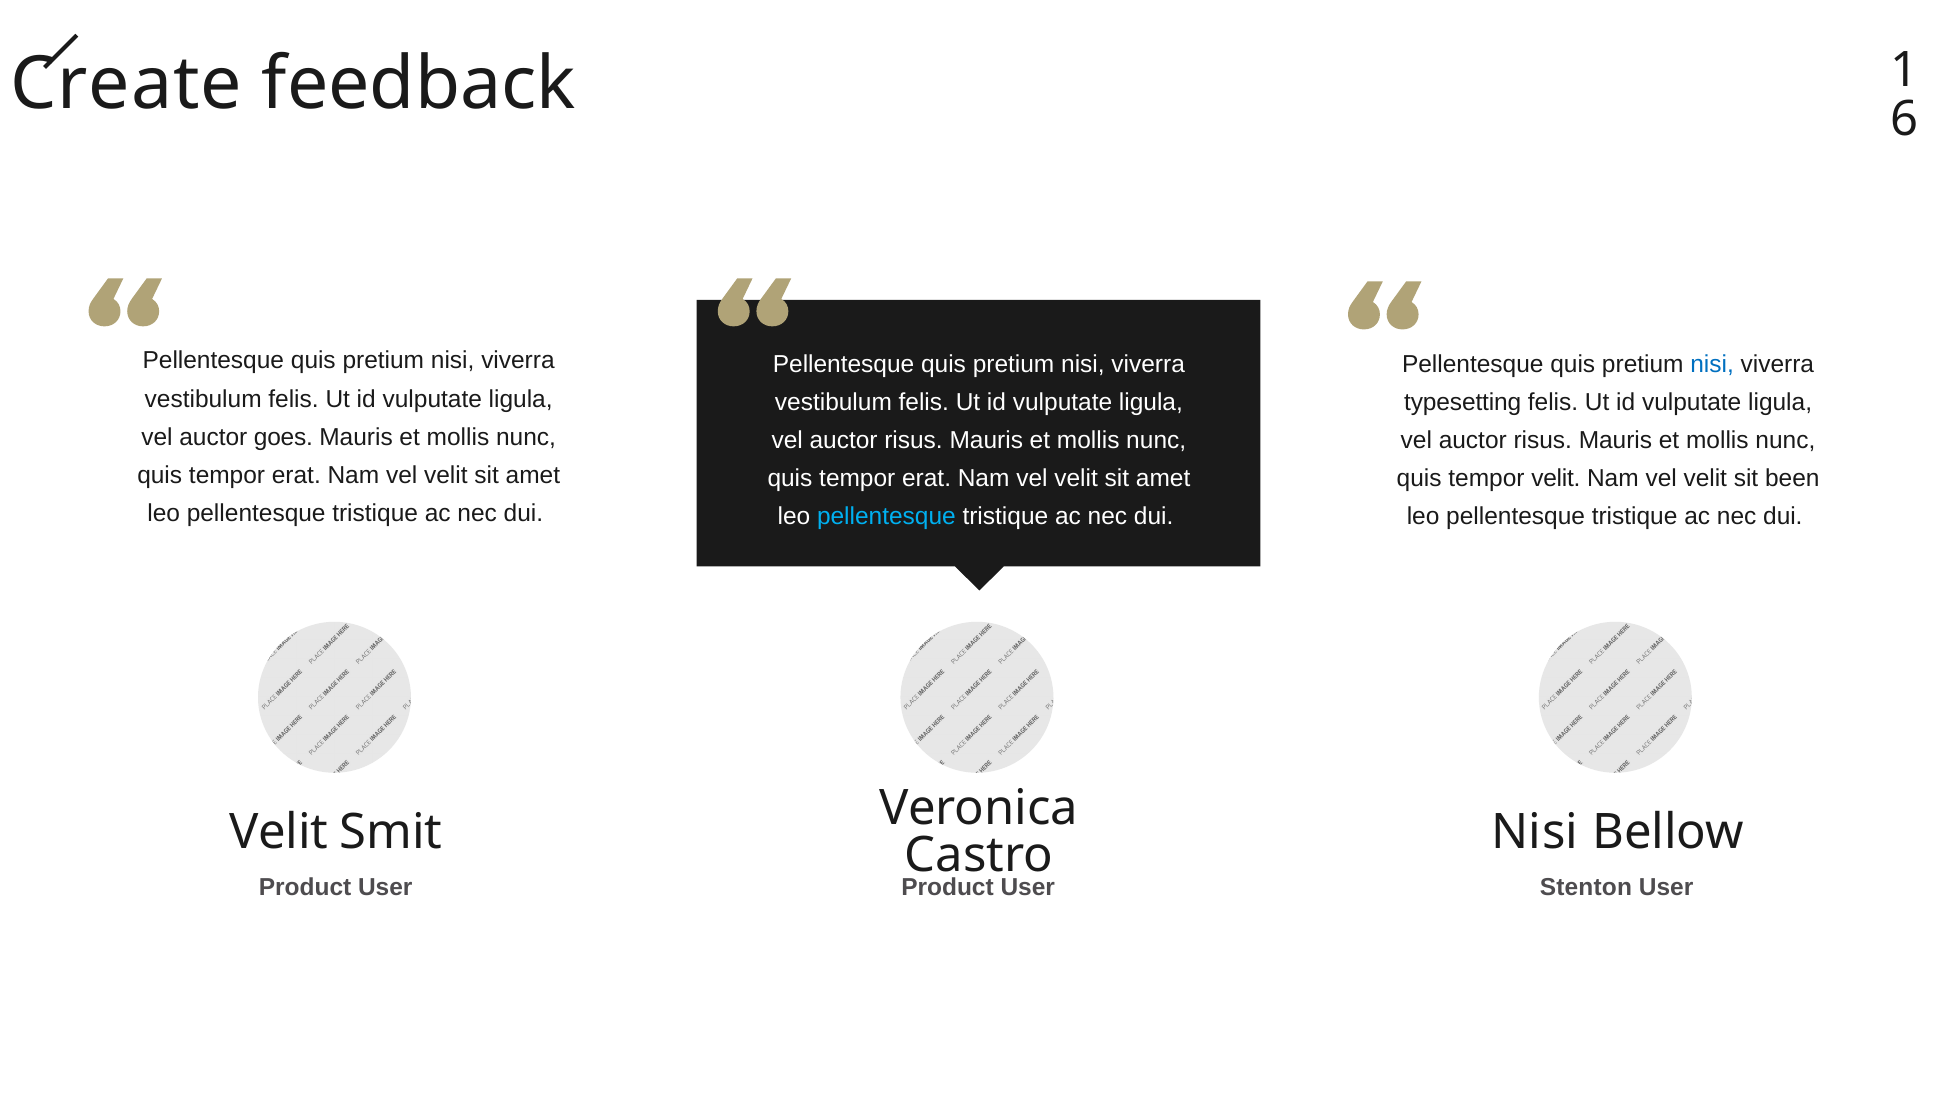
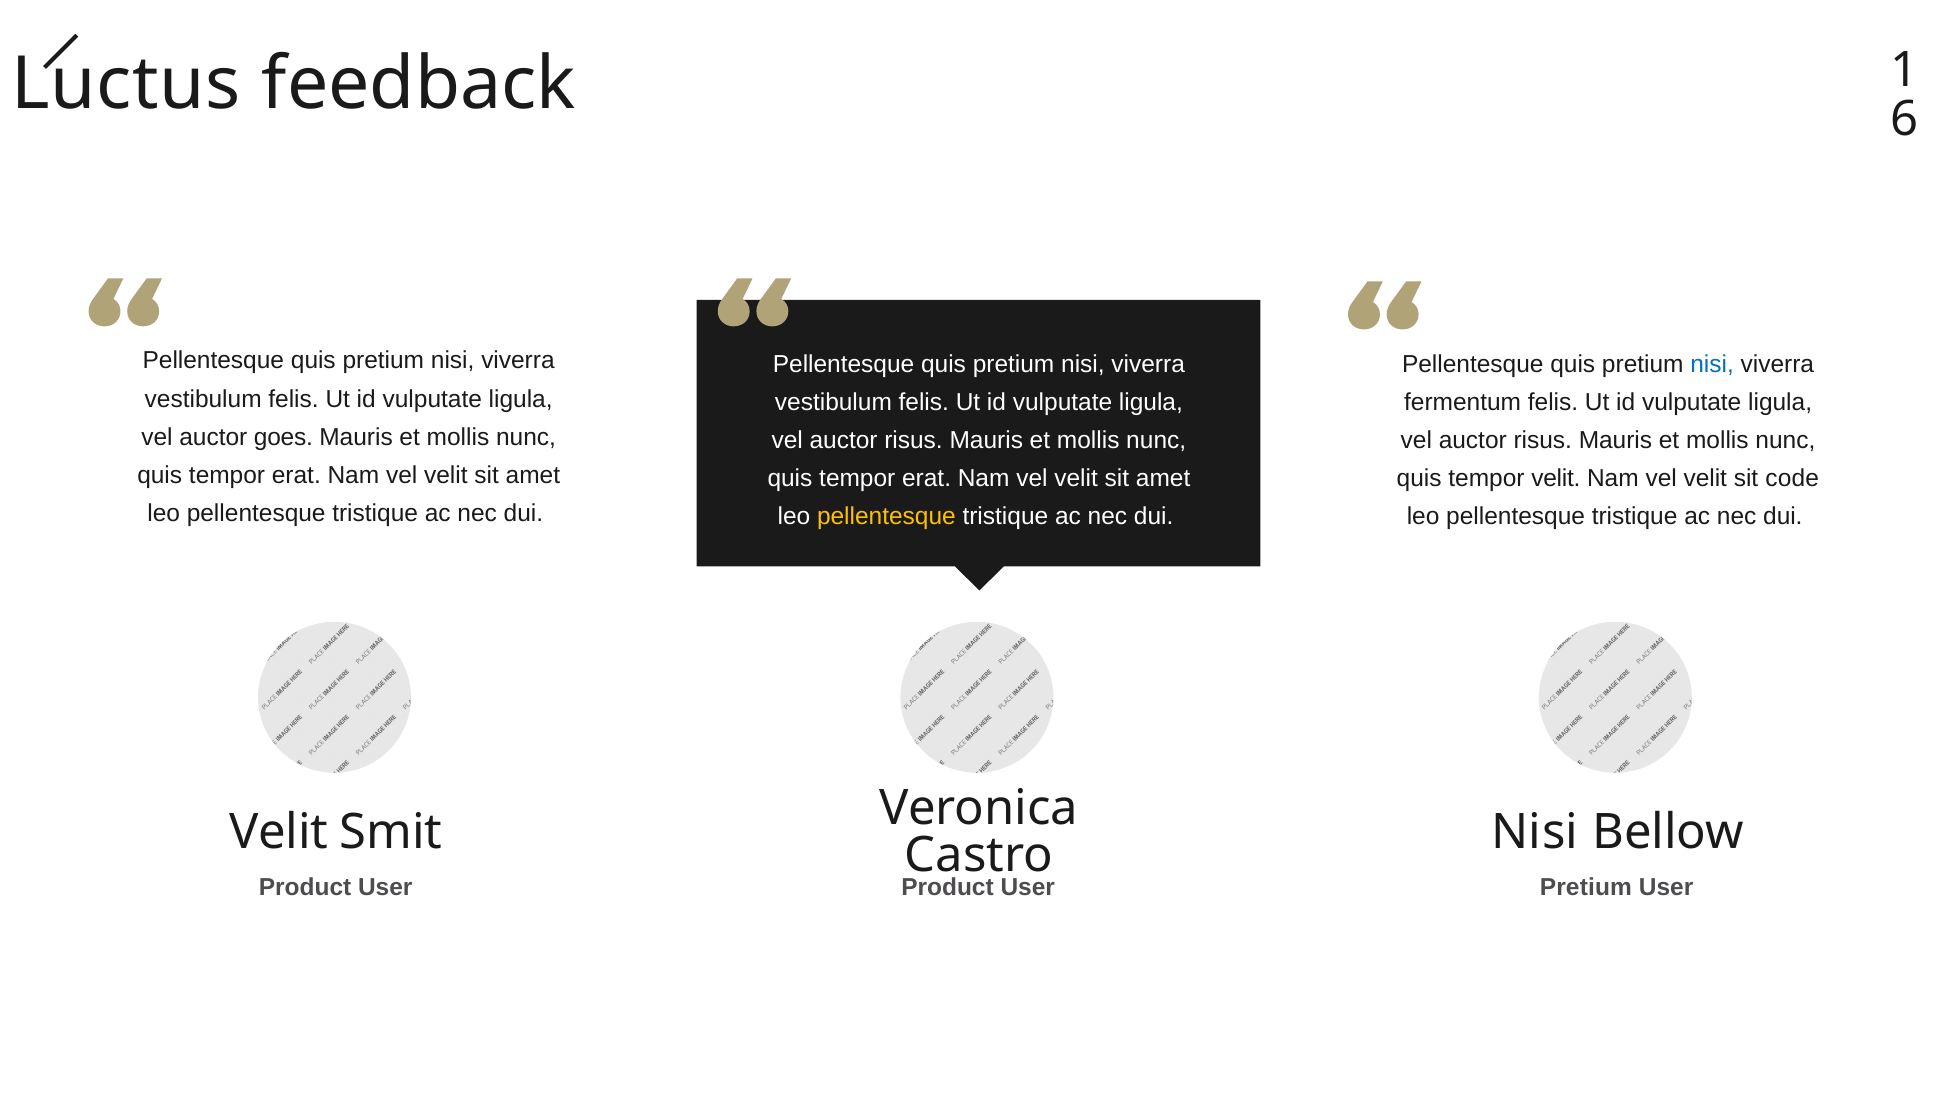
Create: Create -> Luctus (126, 84)
typesetting: typesetting -> fermentum (1463, 402)
been: been -> code (1792, 478)
pellentesque colour: light blue -> yellow (886, 516)
Stenton: Stenton -> Pretium (1586, 887)
